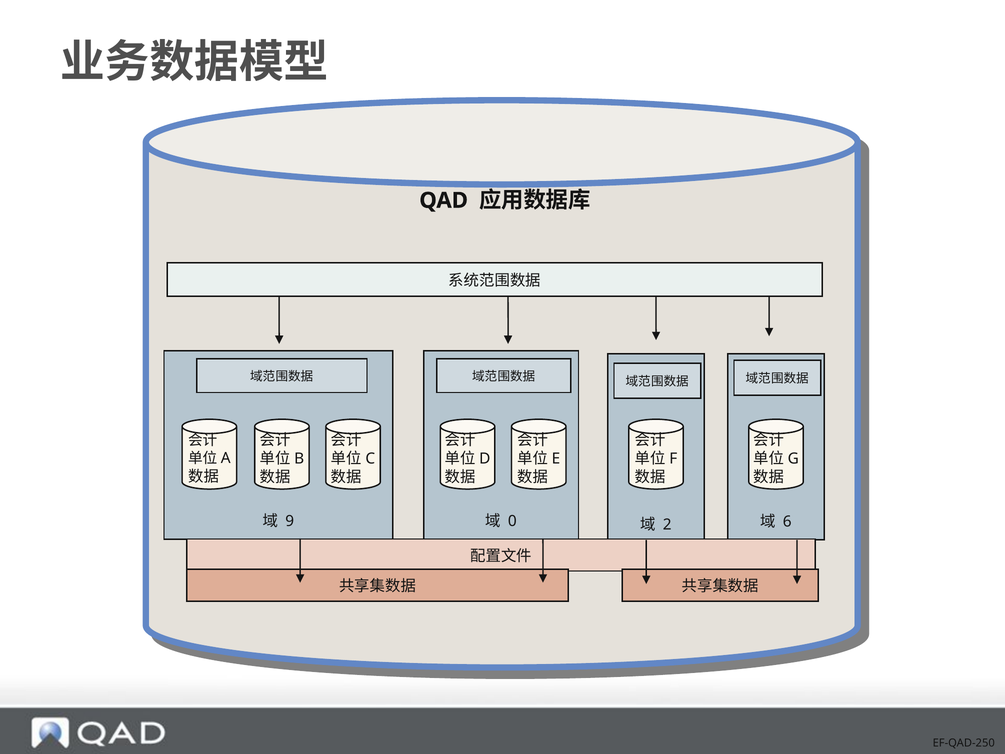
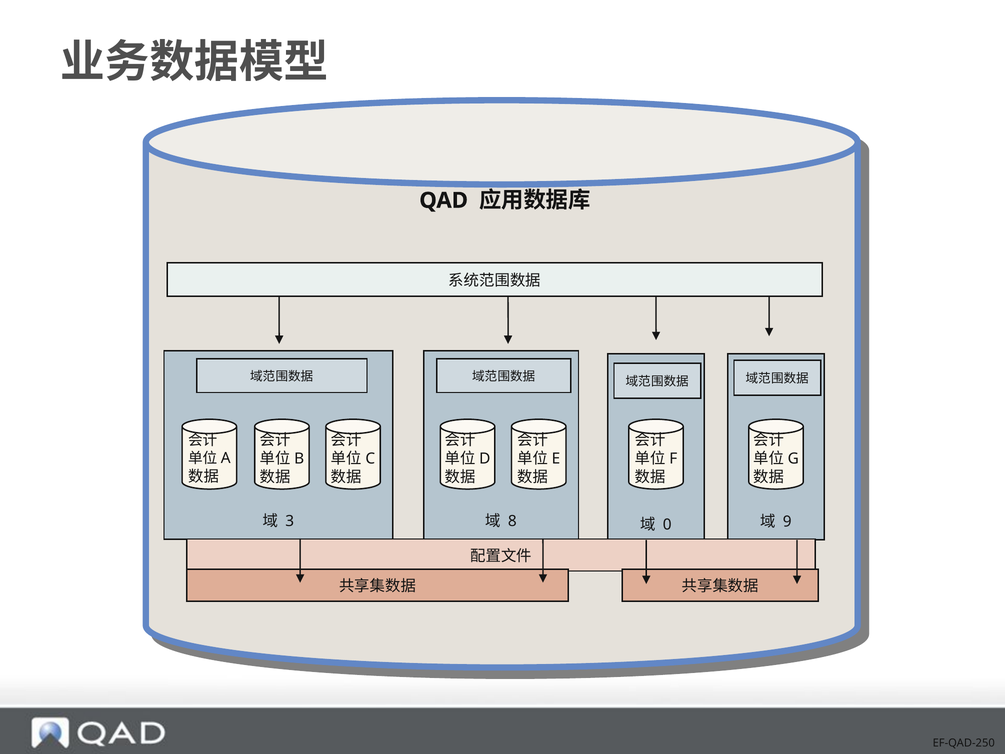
9: 9 -> 3 (290, 521)
0: 0 -> 8 (512, 521)
2: 2 -> 0 (667, 524)
6: 6 -> 9 (787, 522)
